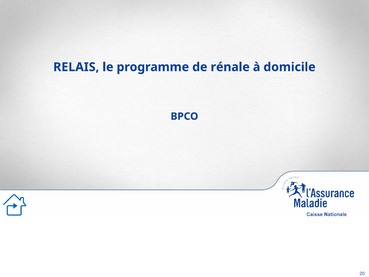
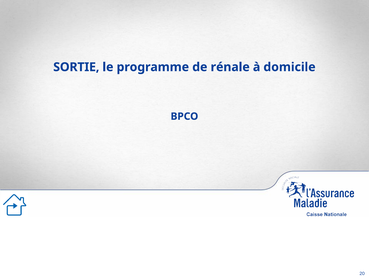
RELAIS: RELAIS -> SORTIE (76, 67)
